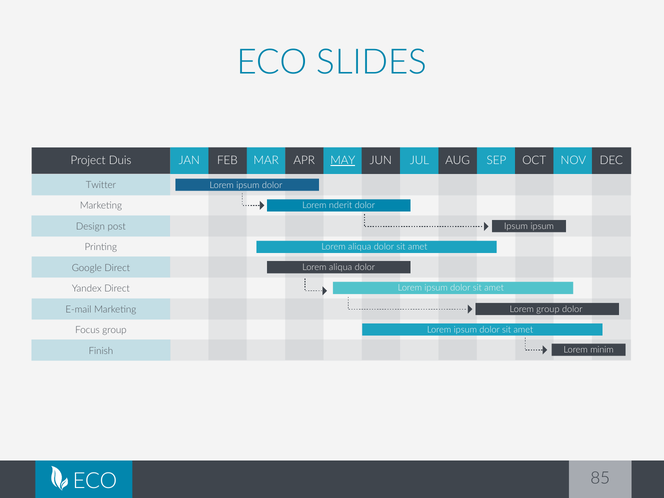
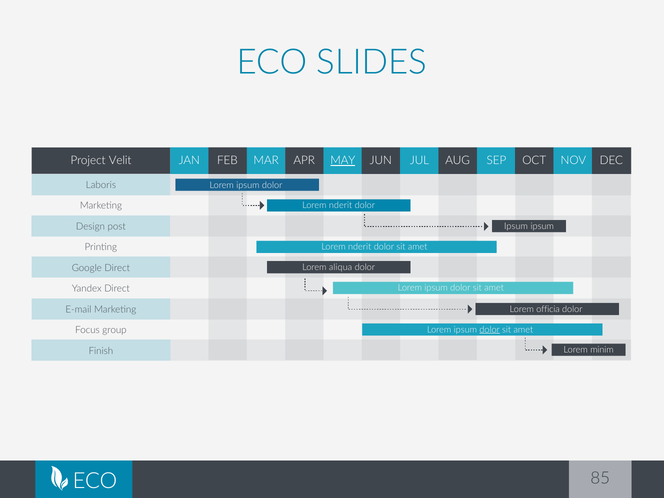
Duis: Duis -> Velit (120, 161)
Twitter: Twitter -> Laboris (101, 185)
aliqua: aliqua -> nderit (360, 247)
Lorem group: group -> officia (548, 309)
dolor underline: none -> present (490, 330)
